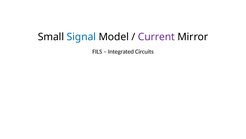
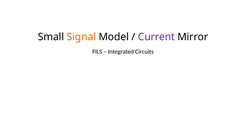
Signal colour: blue -> orange (81, 37)
